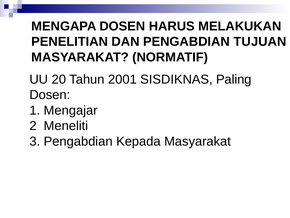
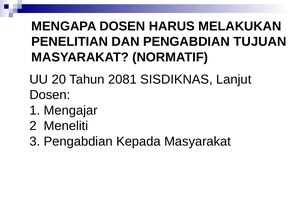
2001: 2001 -> 2081 (122, 79)
Paling: Paling -> Lanjut (234, 79)
